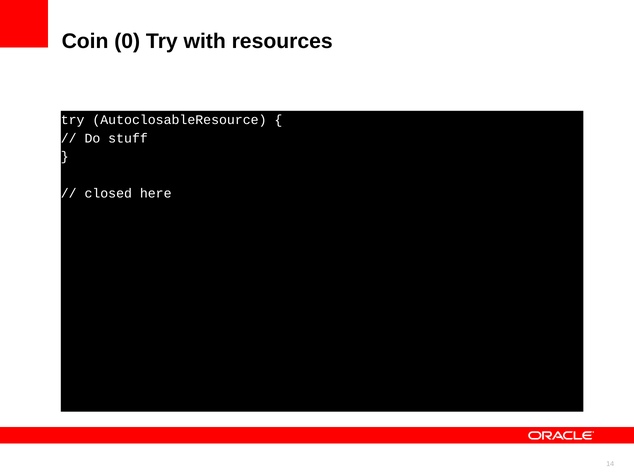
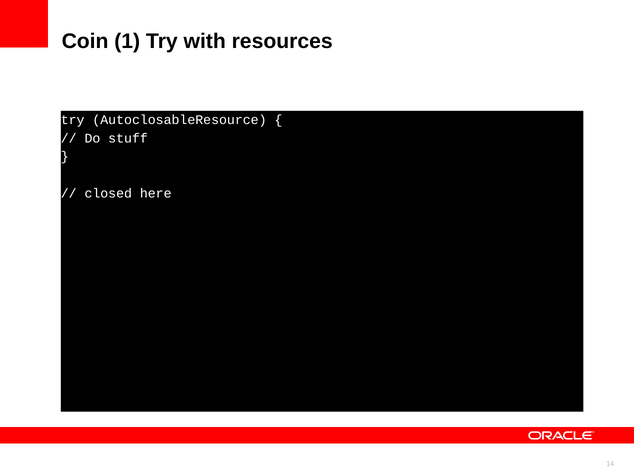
0: 0 -> 1 (127, 41)
